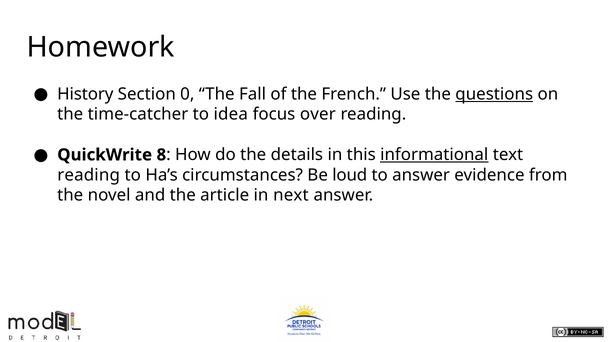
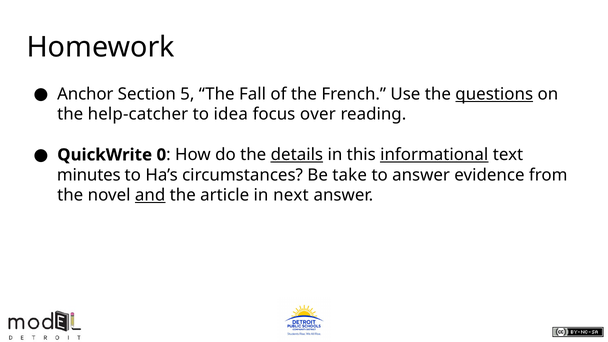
History: History -> Anchor (85, 94)
0: 0 -> 5 (187, 94)
time-catcher: time-catcher -> help-catcher (138, 114)
8: 8 -> 0 (161, 155)
details underline: none -> present (297, 155)
reading: reading -> minutes (89, 175)
loud: loud -> take (350, 175)
and underline: none -> present (150, 195)
